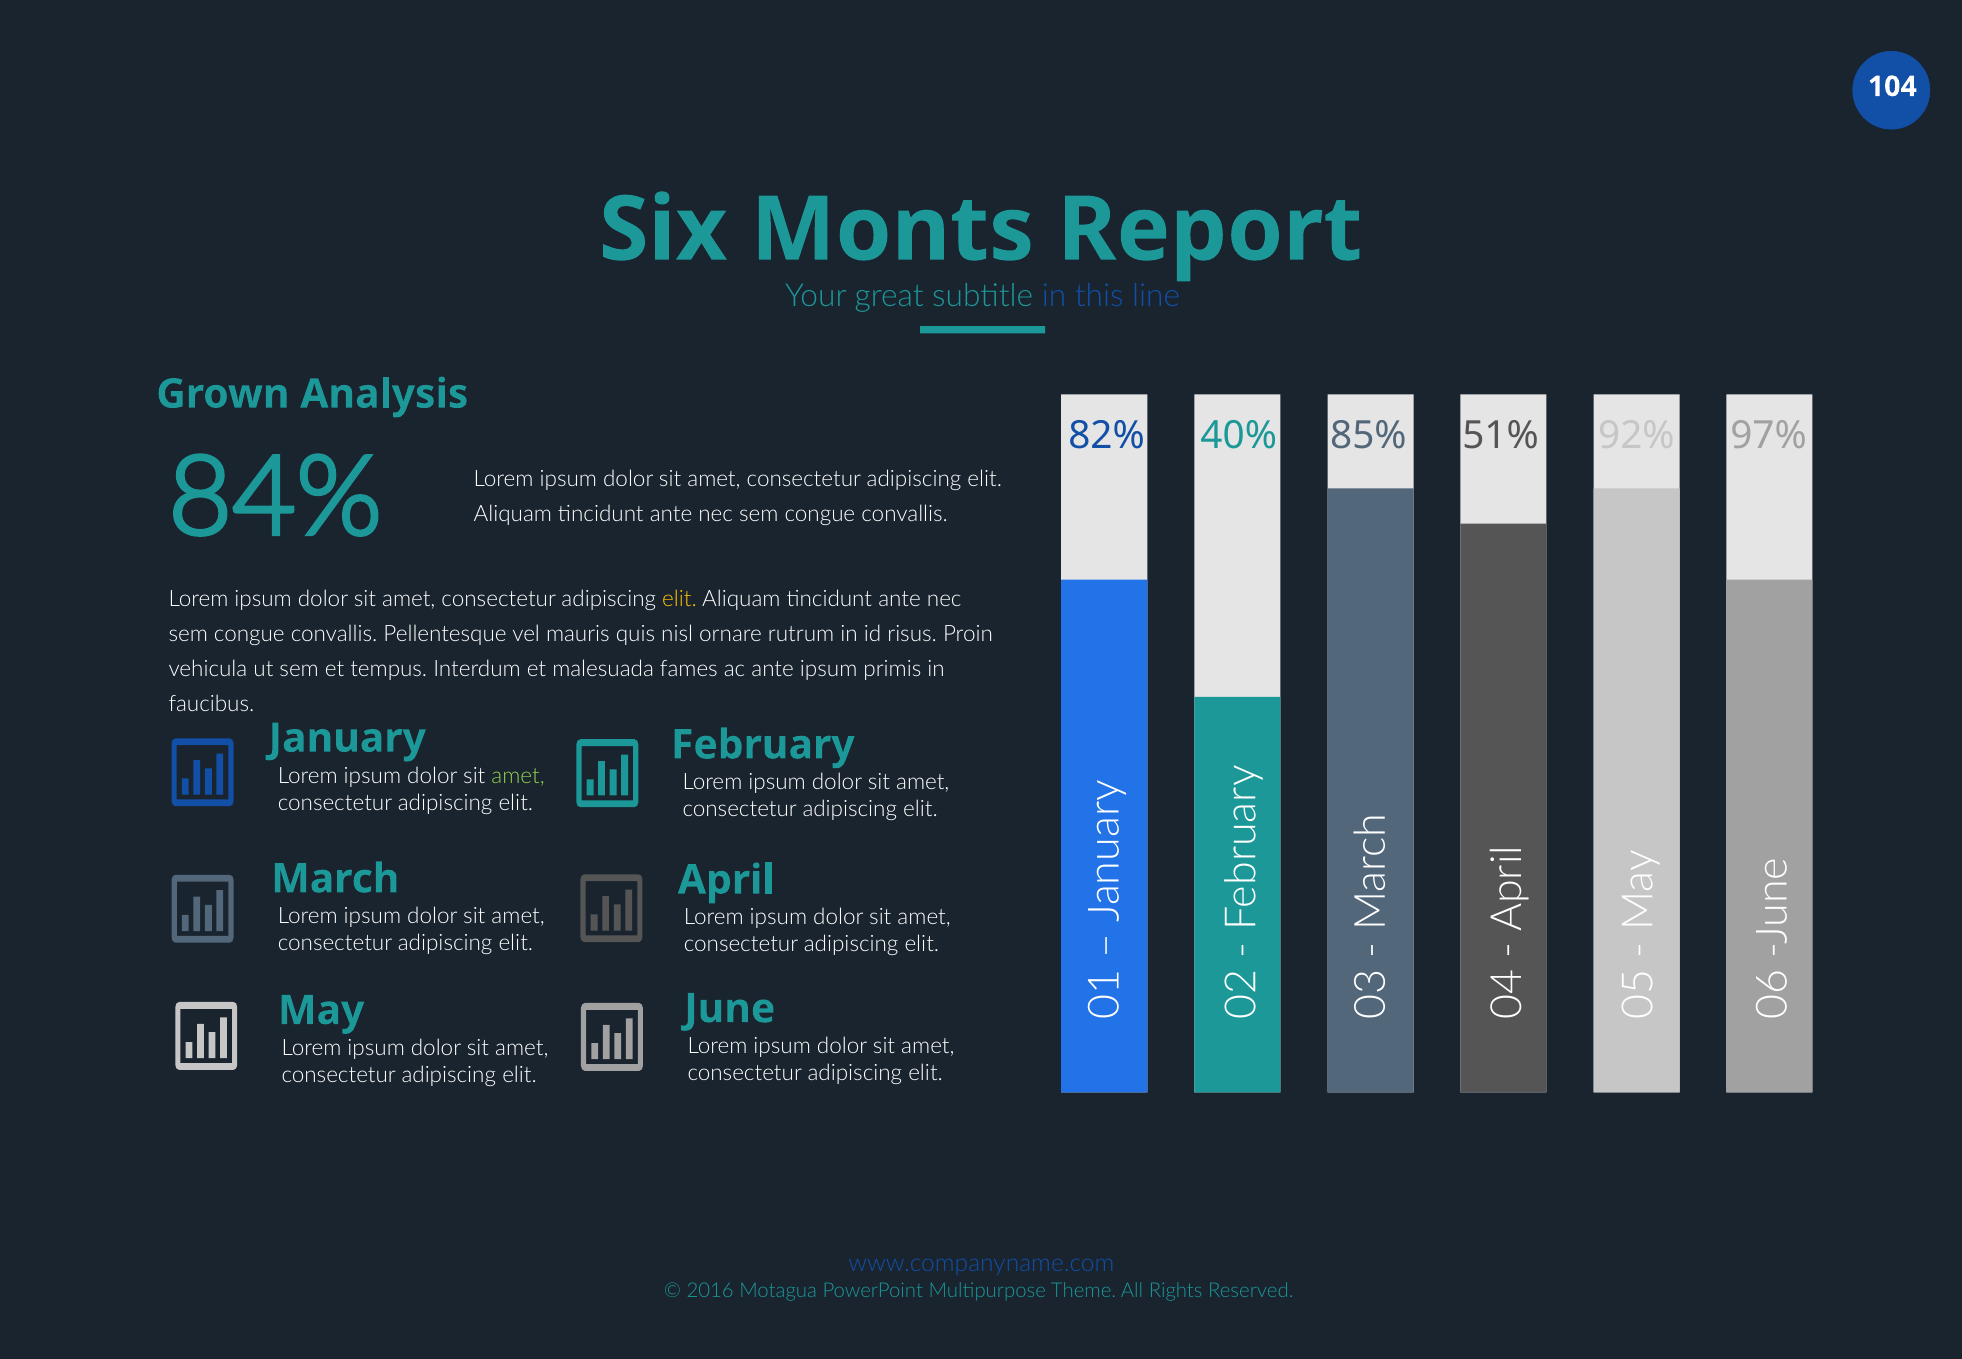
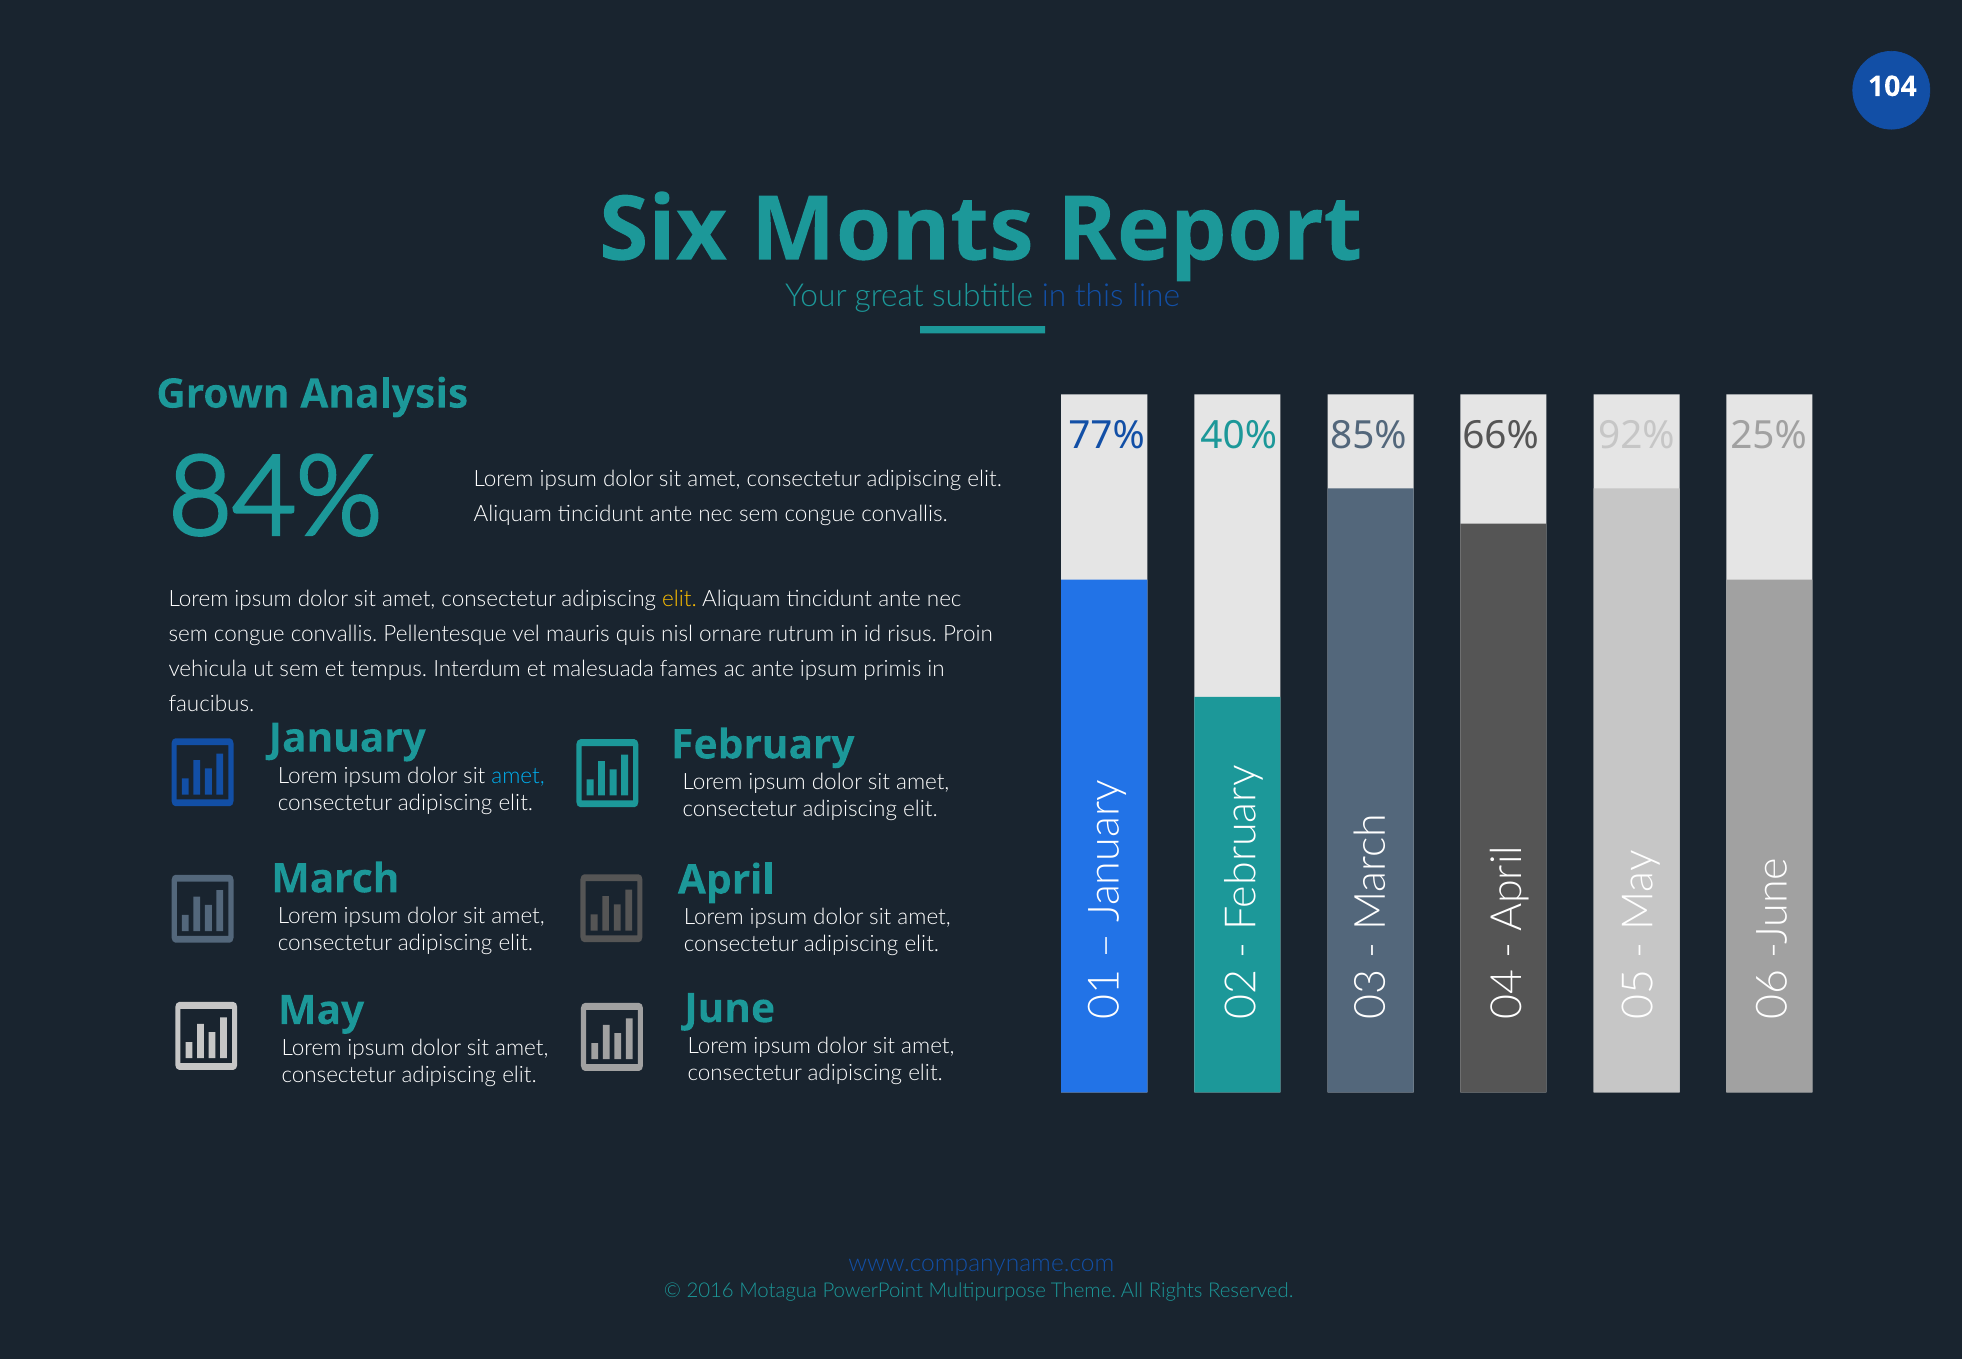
82%: 82% -> 77% (1107, 435)
51%: 51% -> 66% (1501, 435)
97%: 97% -> 25% (1769, 435)
amet colour: light green -> light blue (518, 775)
